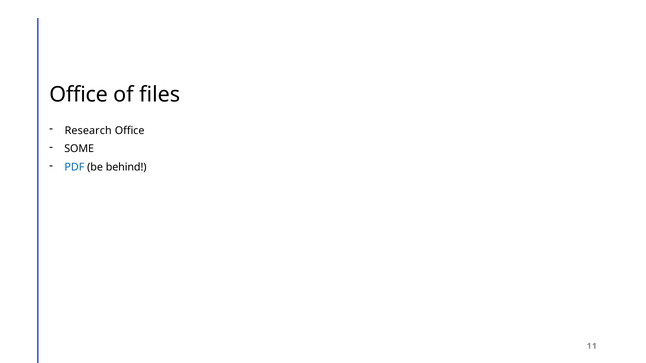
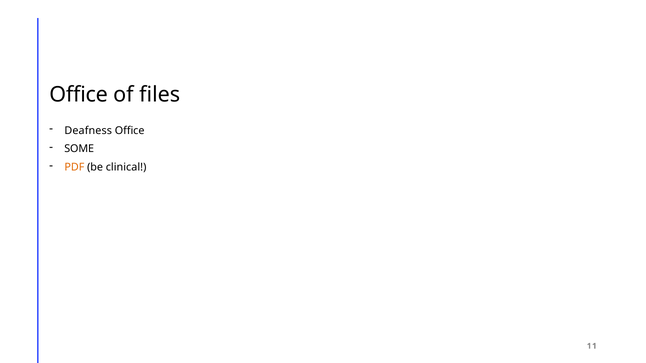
Research: Research -> Deafness (88, 131)
PDF colour: blue -> orange (74, 167)
behind: behind -> clinical (126, 167)
